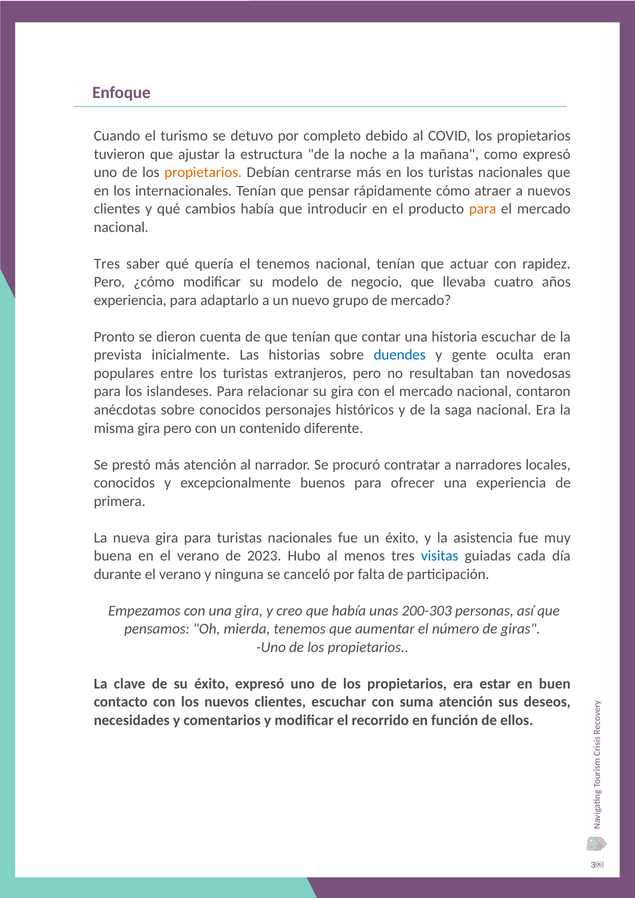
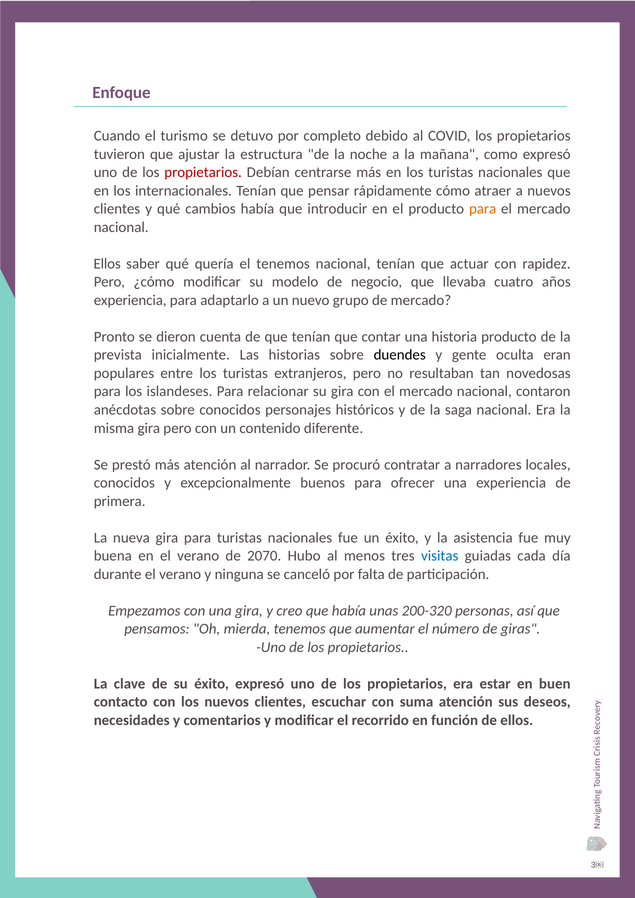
propietarios colour: orange -> red (203, 172)
Tres: Tres -> Ellos (107, 264)
historia escuchar: escuchar -> producto (509, 337)
duendes colour: blue -> black (400, 355)
2023: 2023 -> 2070 (264, 556)
200-303: 200-303 -> 200-320 (427, 611)
